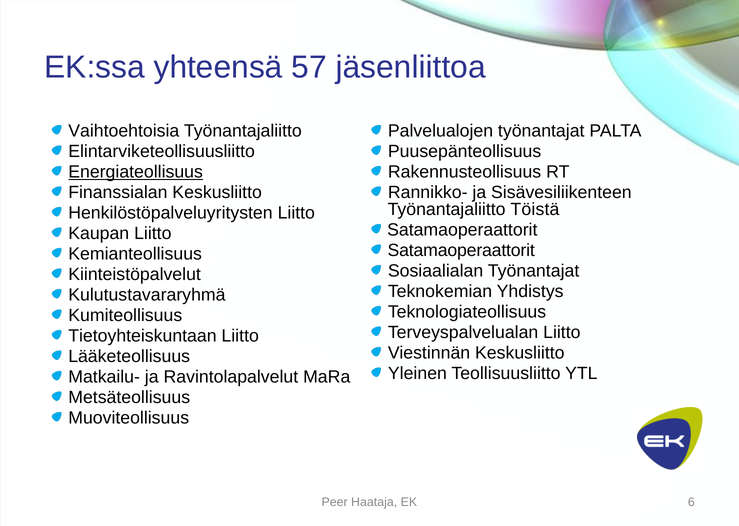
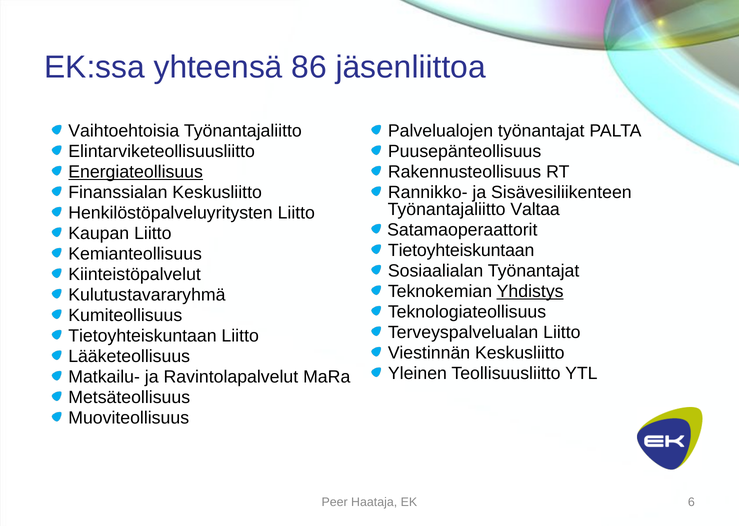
57: 57 -> 86 (309, 67)
Töistä: Töistä -> Valtaa (535, 209)
Satamaoperaattorit: Satamaoperaattorit -> Tietoyhteiskuntaan (461, 250)
Yhdistys underline: none -> present (530, 292)
